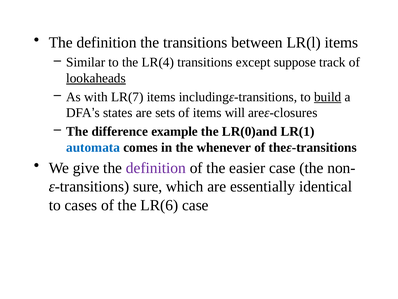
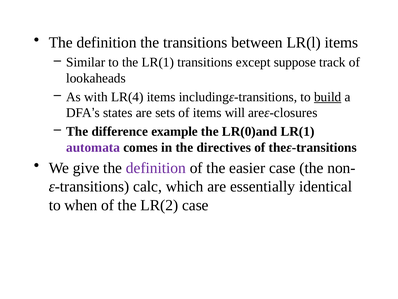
the LR(4: LR(4 -> LR(1 (158, 62)
lookaheads underline: present -> none (96, 78)
LR(7: LR(7 -> LR(4 (127, 97)
automata colour: blue -> purple (93, 147)
whenever: whenever -> directives (224, 147)
sure: sure -> calc (148, 186)
cases: cases -> when (81, 205)
LR(6: LR(6 -> LR(2 (159, 205)
